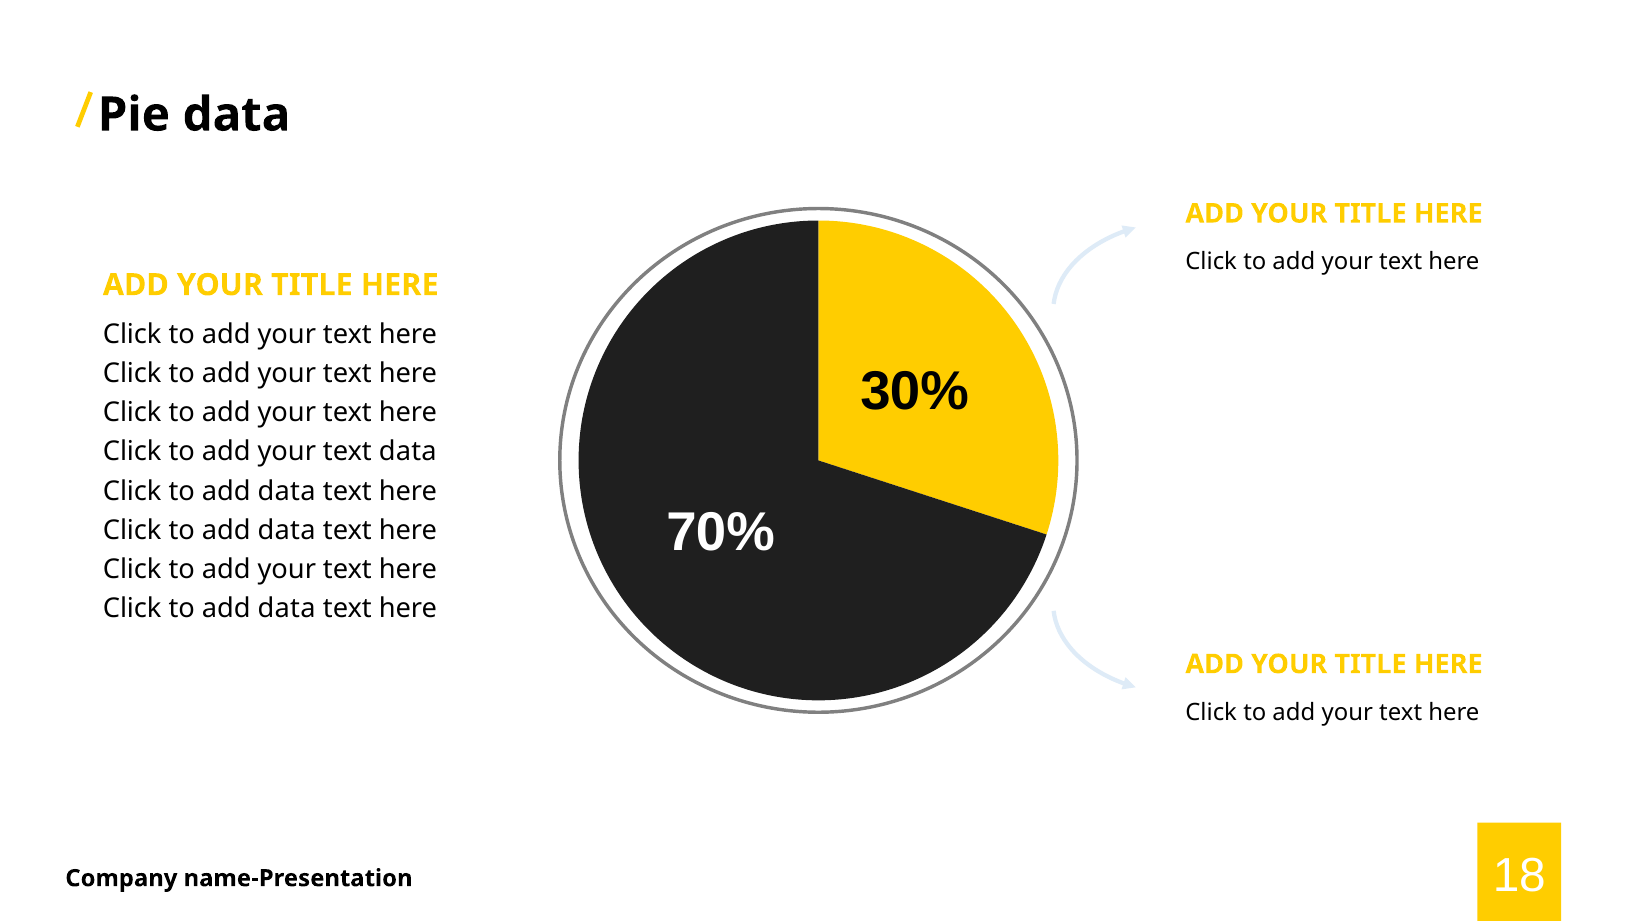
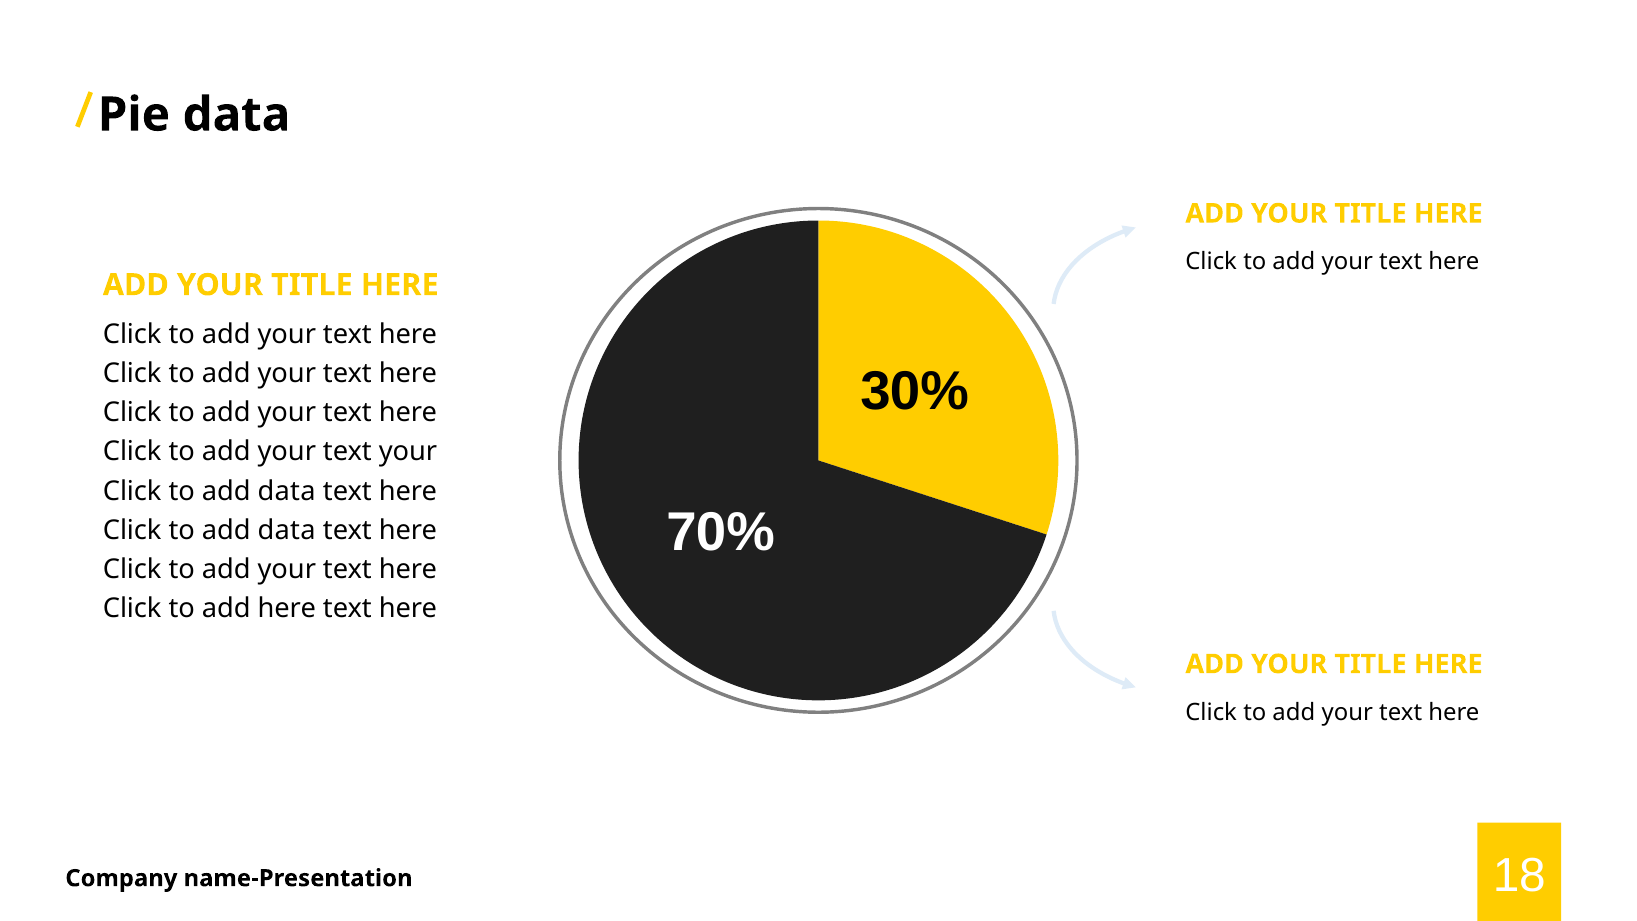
text data: data -> your (408, 452)
data: data -> here (287, 609)
